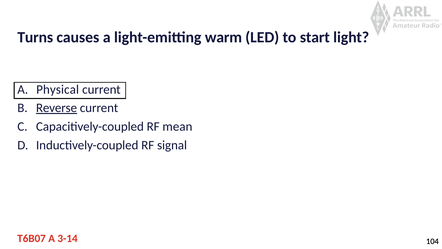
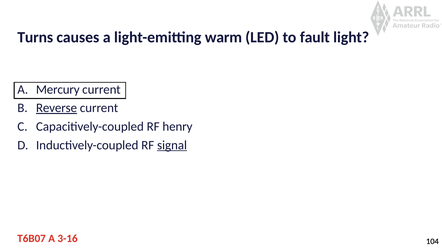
start: start -> fault (315, 37)
Physical: Physical -> Mercury (58, 89)
mean: mean -> henry (177, 126)
signal underline: none -> present (172, 145)
3-14: 3-14 -> 3-16 (68, 238)
